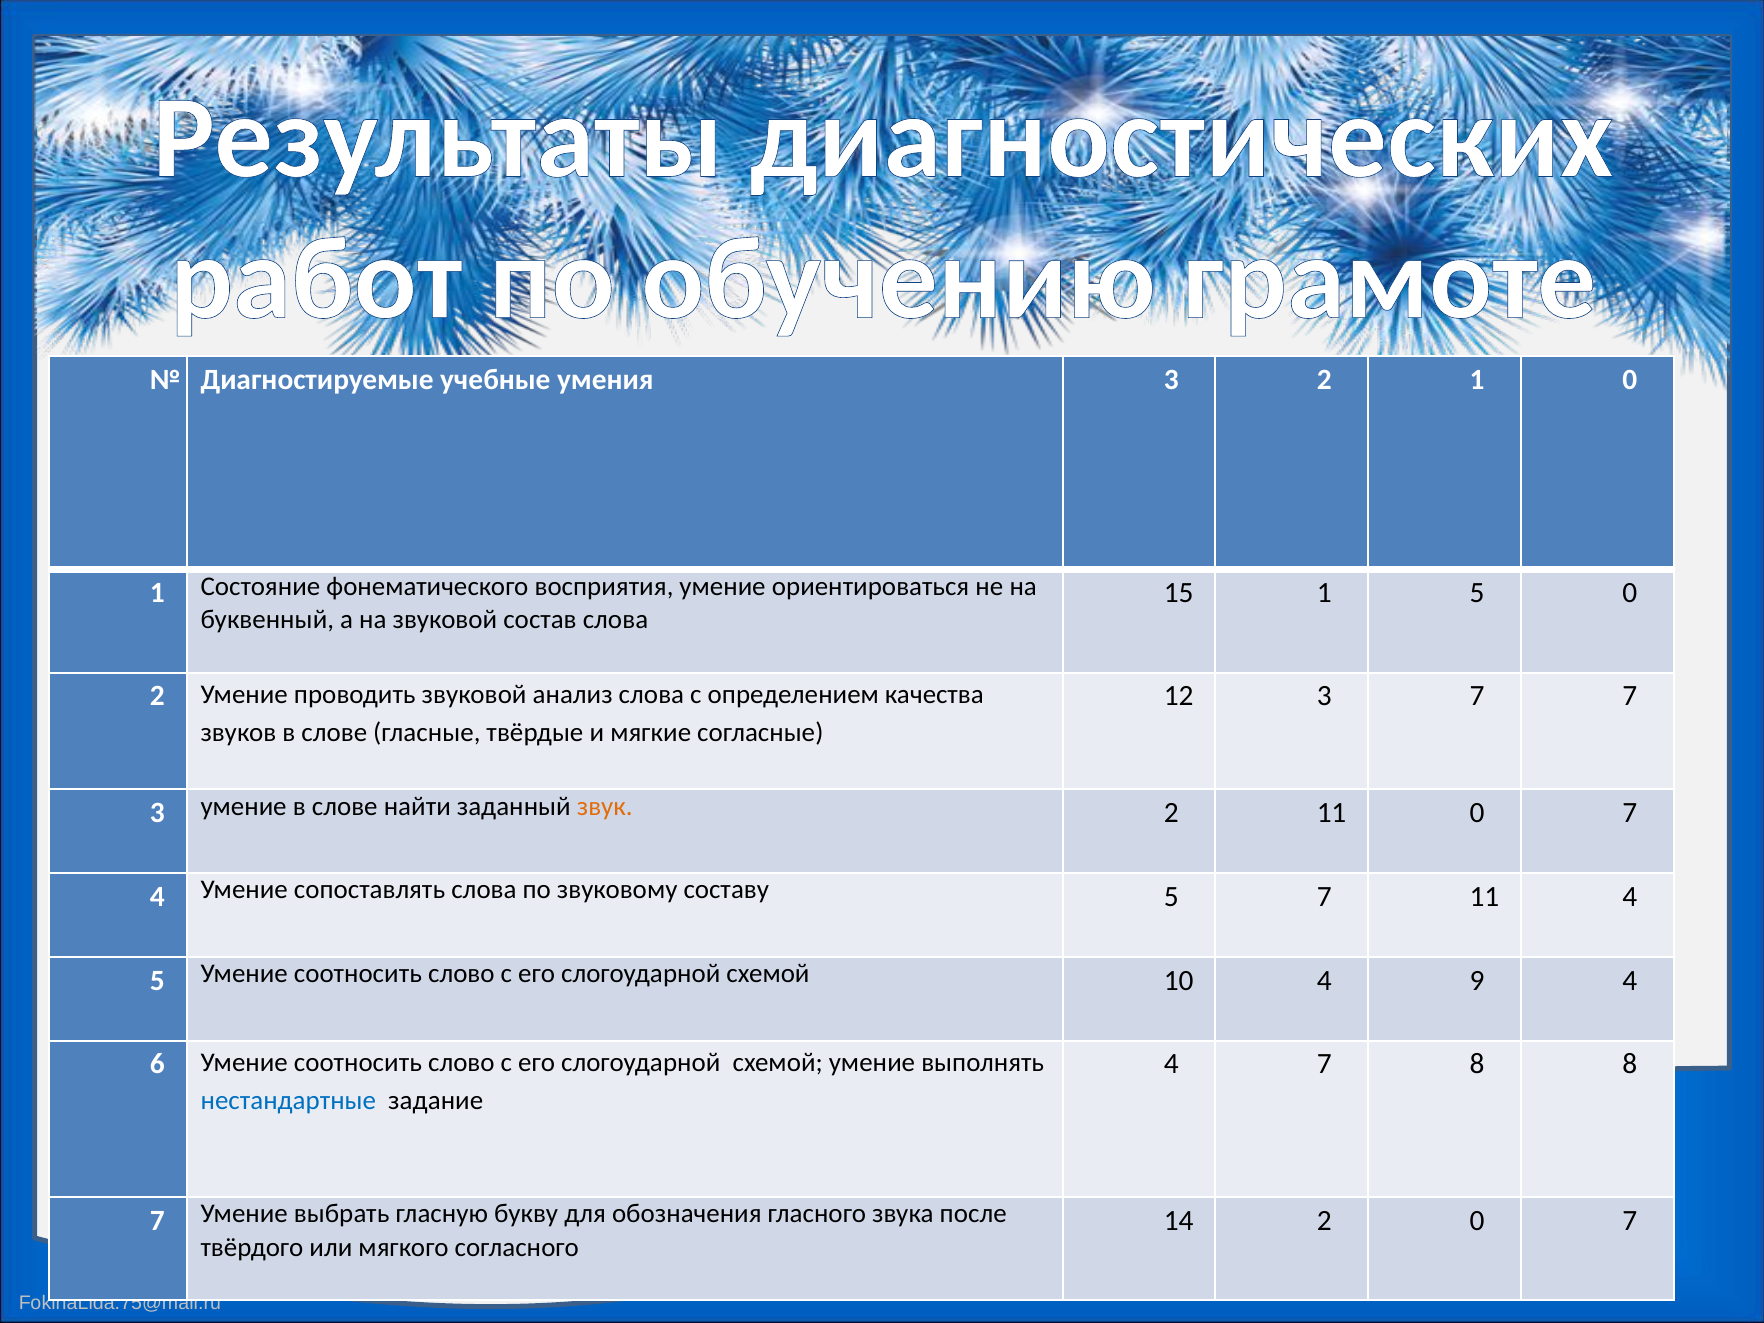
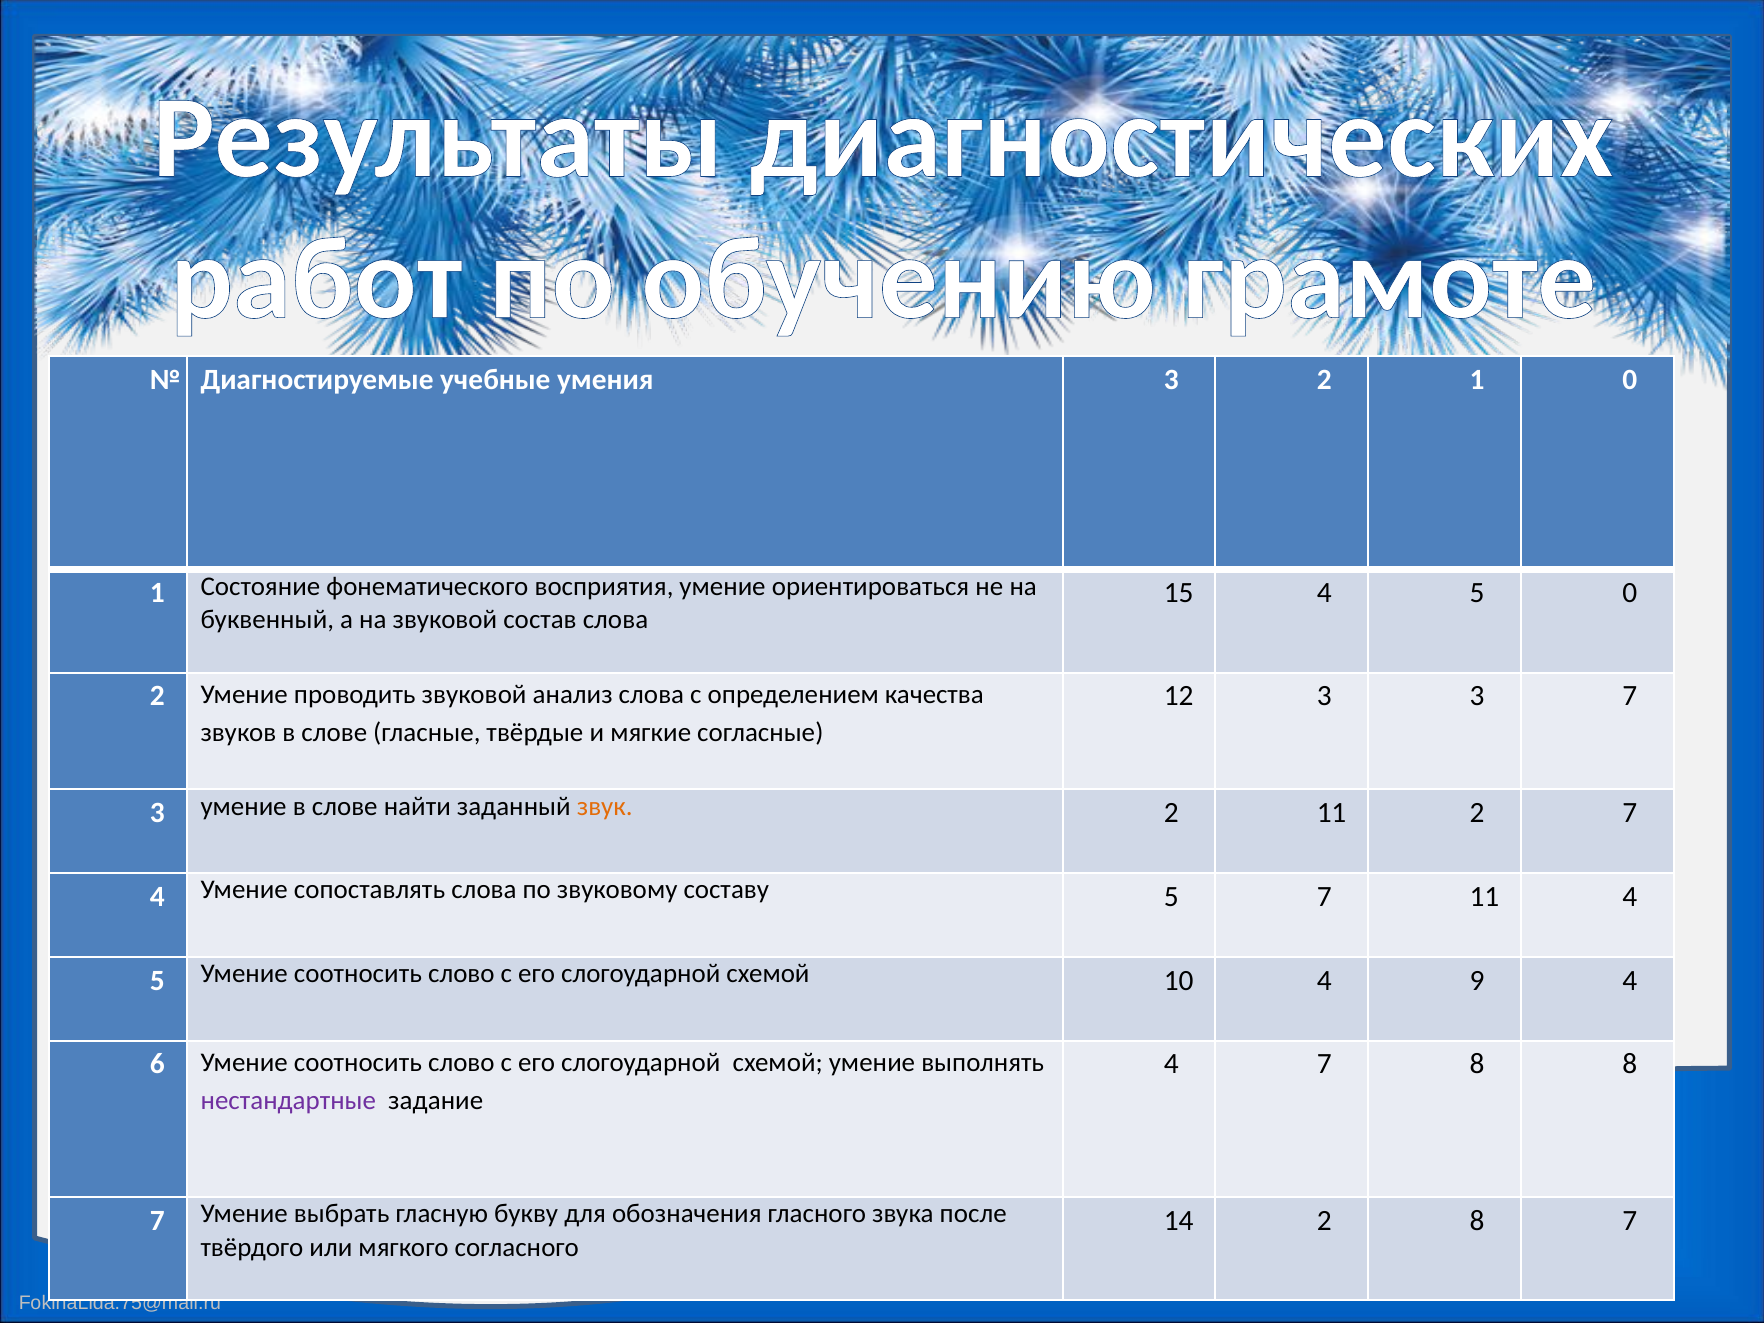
15 1: 1 -> 4 (1324, 593)
3 7: 7 -> 3 (1477, 696)
11 0: 0 -> 2 (1477, 813)
нестандартные colour: blue -> purple (288, 1101)
2 0: 0 -> 8 (1477, 1221)
